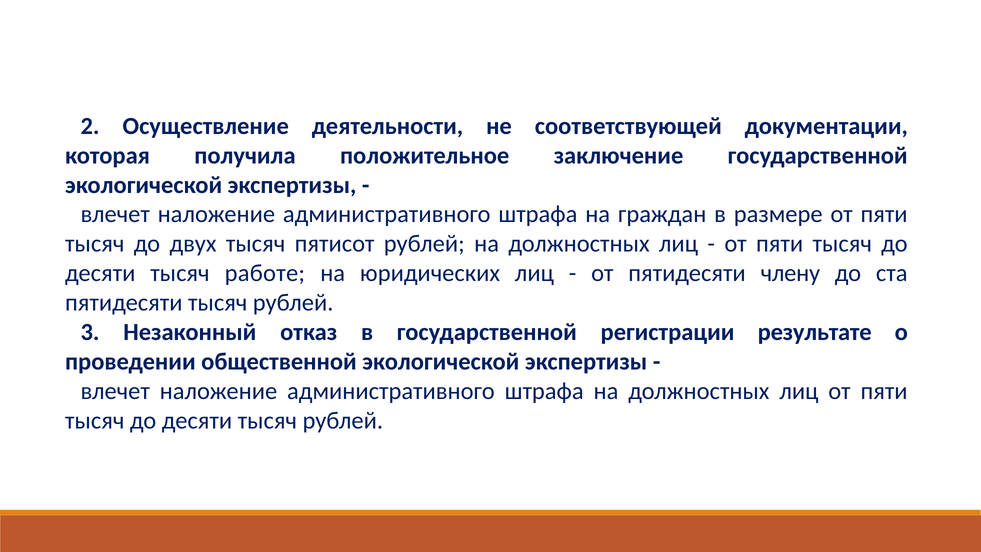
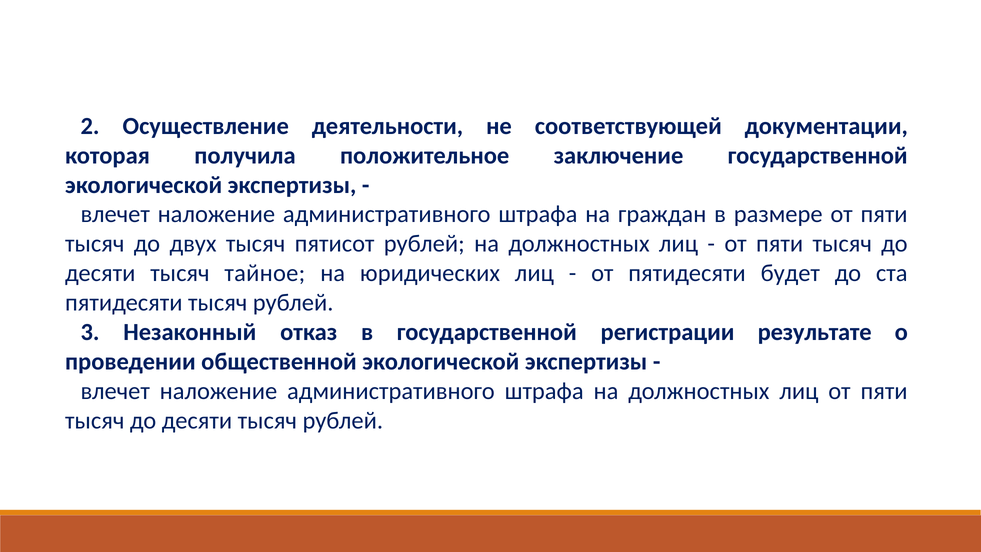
работе: работе -> тайное (265, 273)
члену: члену -> будет (790, 273)
